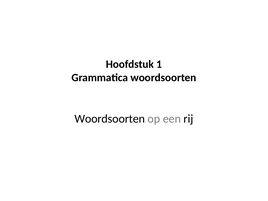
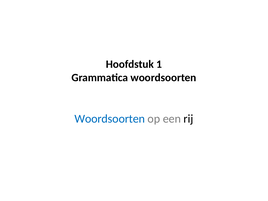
Woordsoorten colour: black -> blue (110, 119)
